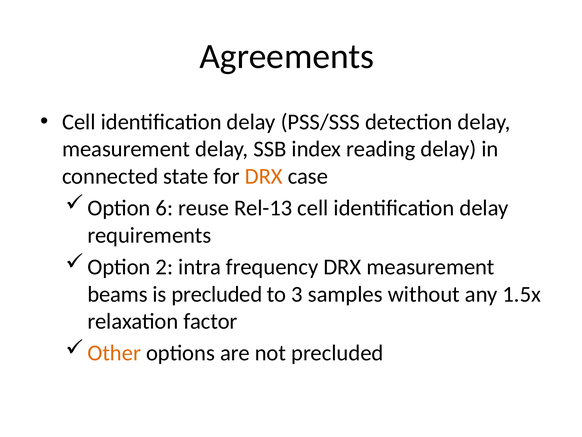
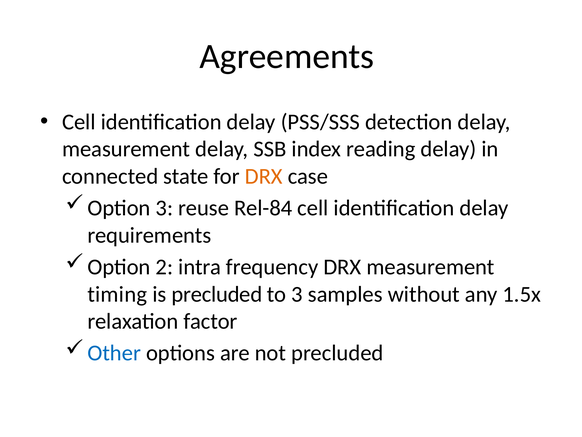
Option 6: 6 -> 3 (164, 208)
Rel-13: Rel-13 -> Rel-84 (263, 208)
beams: beams -> timing (117, 294)
Other colour: orange -> blue (114, 353)
